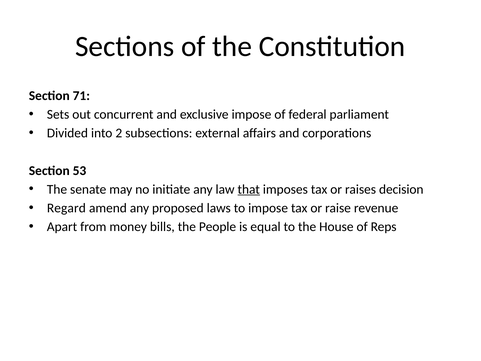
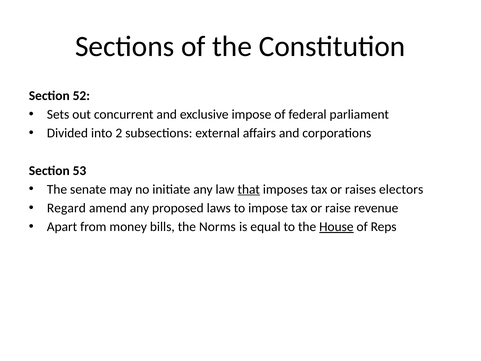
71: 71 -> 52 (81, 96)
decision: decision -> electors (401, 189)
People: People -> Norms (217, 227)
House underline: none -> present (336, 227)
